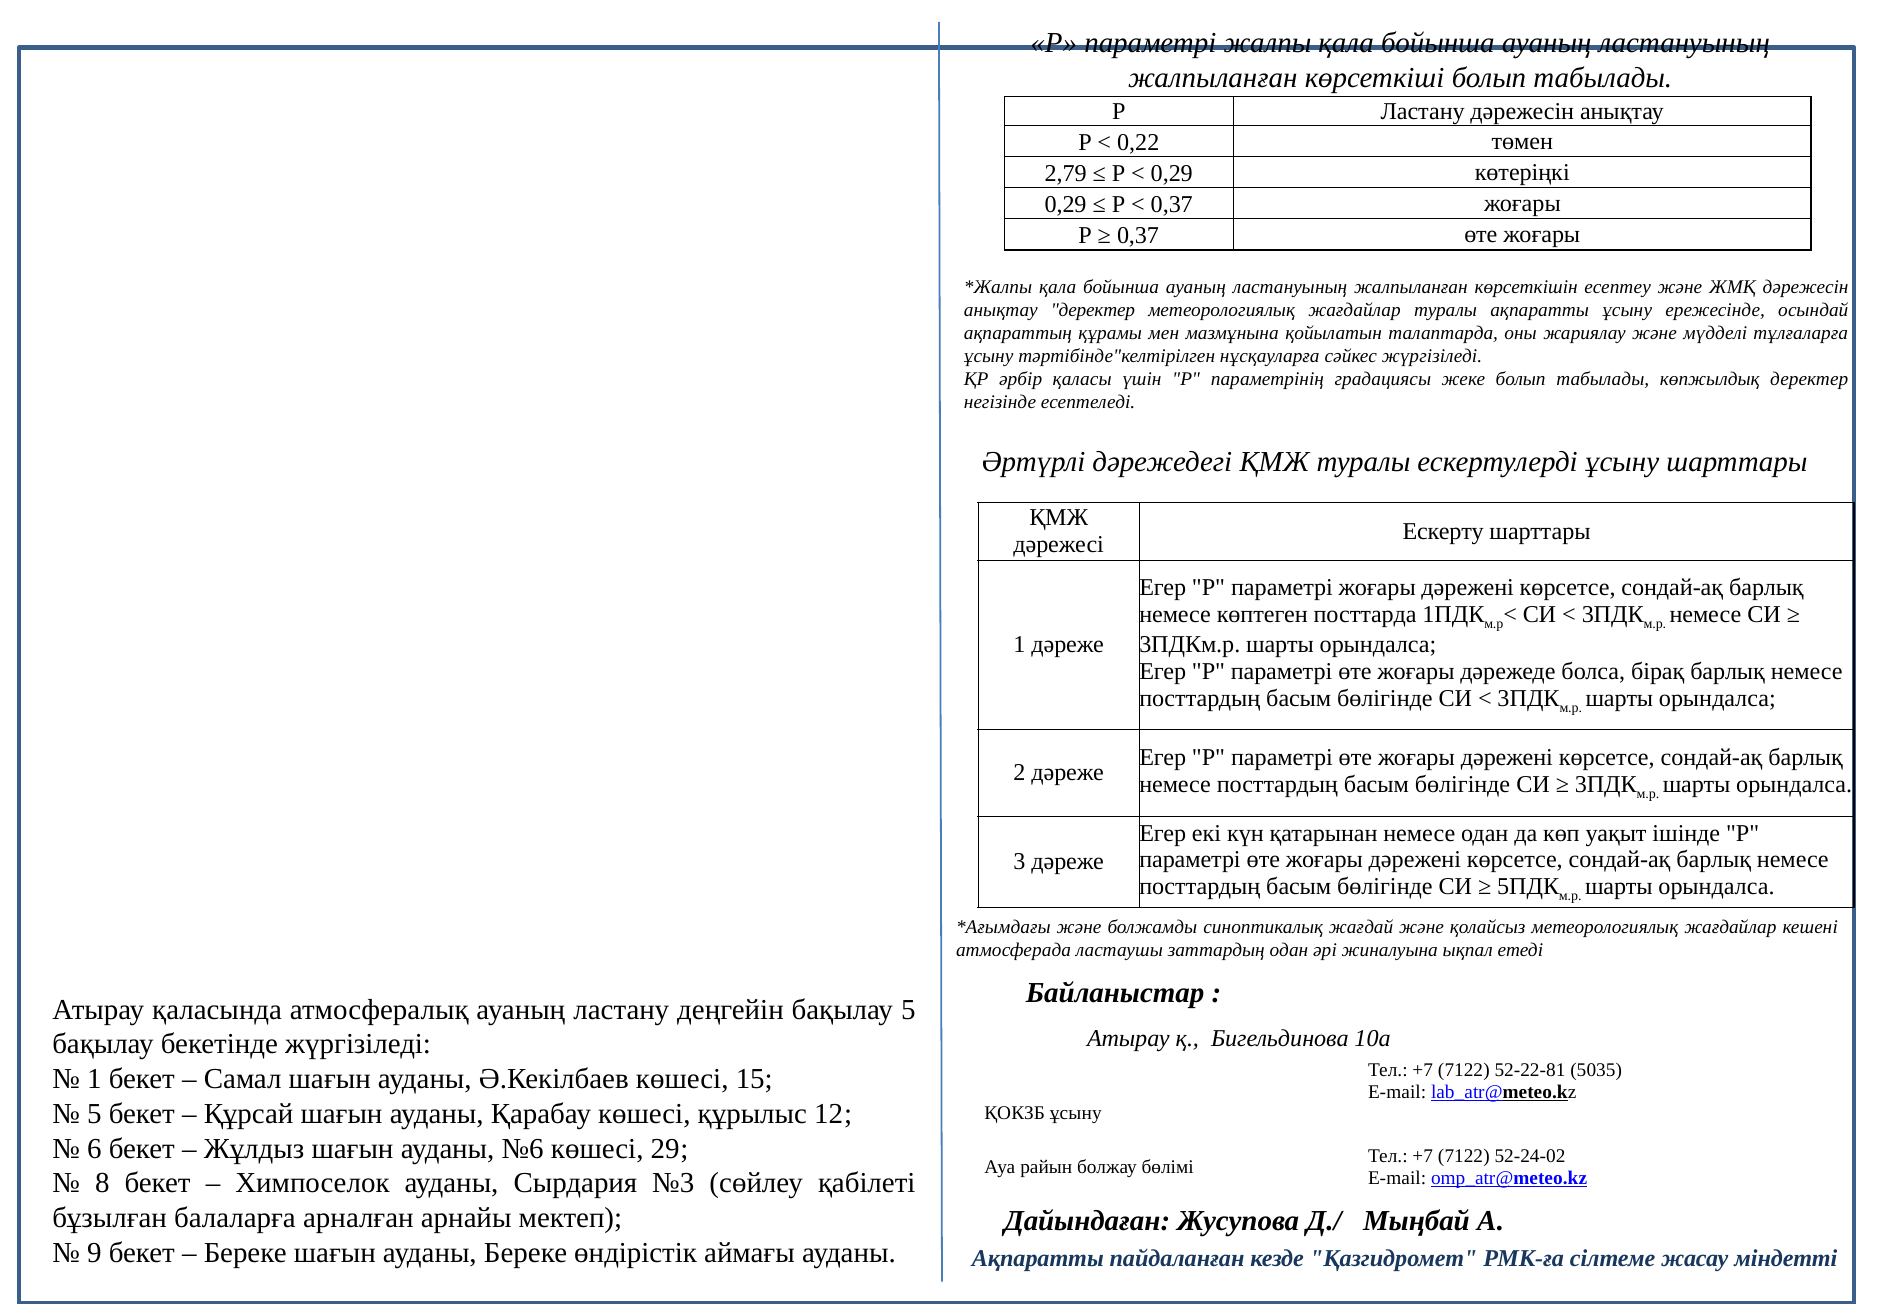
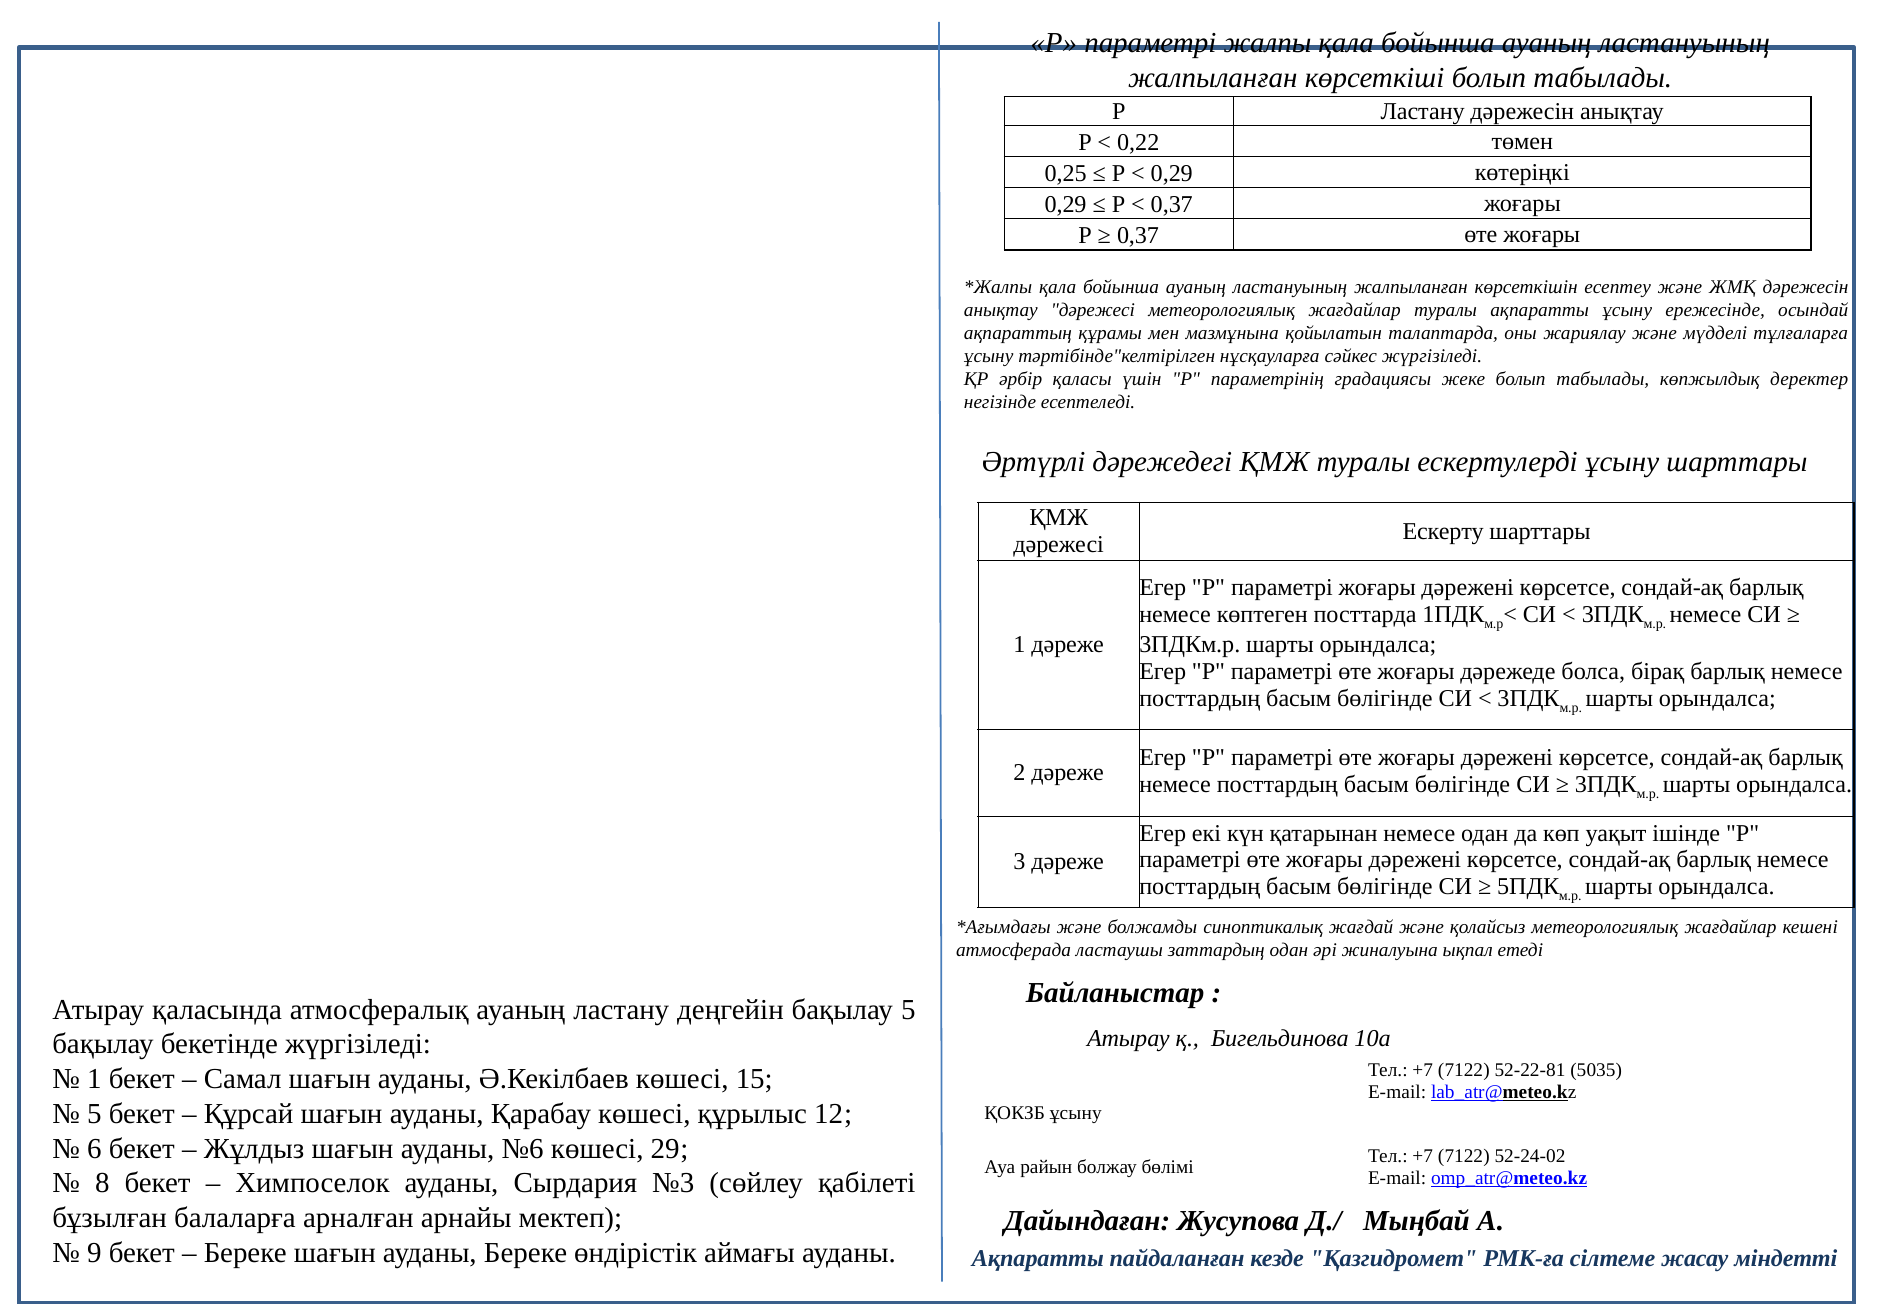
2,79: 2,79 -> 0,25 (1066, 173)
анықтау деректер: деректер -> дәрежесі (1093, 310)
